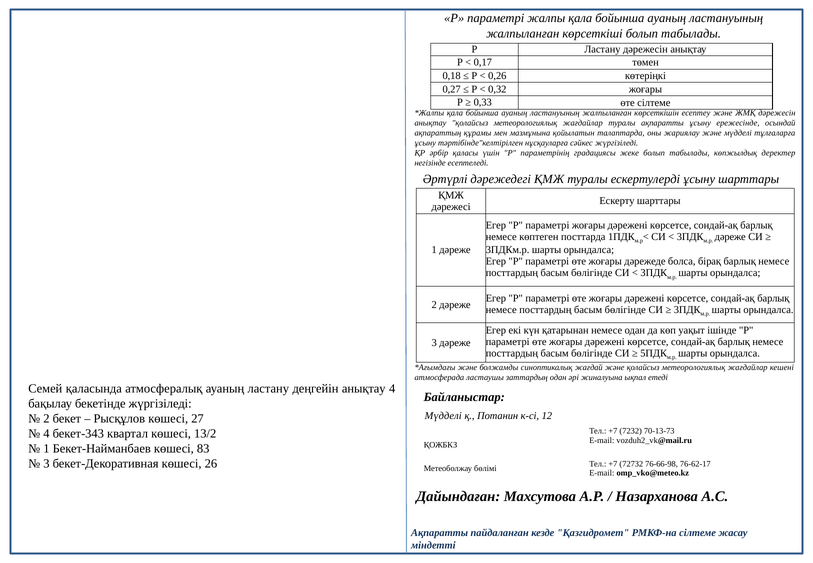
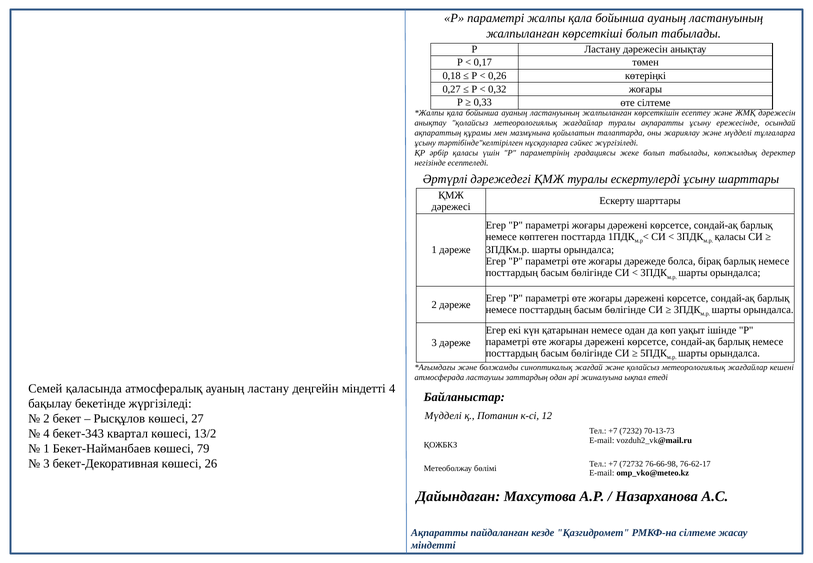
дәреже: дәреже -> қаласы (730, 237)
деңгейін анықтау: анықтау -> міндетті (364, 389)
83: 83 -> 79 (203, 449)
